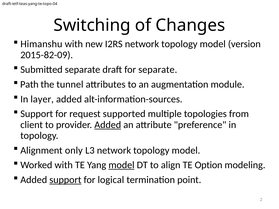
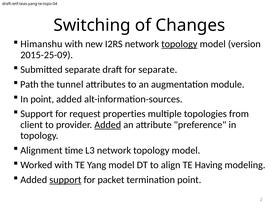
topology underline: none -> present (179, 44)
2015-82-09: 2015-82-09 -> 2015-25-09 (47, 55)
In layer: layer -> point (42, 99)
supported: supported -> properties (124, 114)
only: only -> time (74, 150)
model underline: present -> none (121, 165)
Option: Option -> Having (209, 165)
logical: logical -> packet (111, 180)
